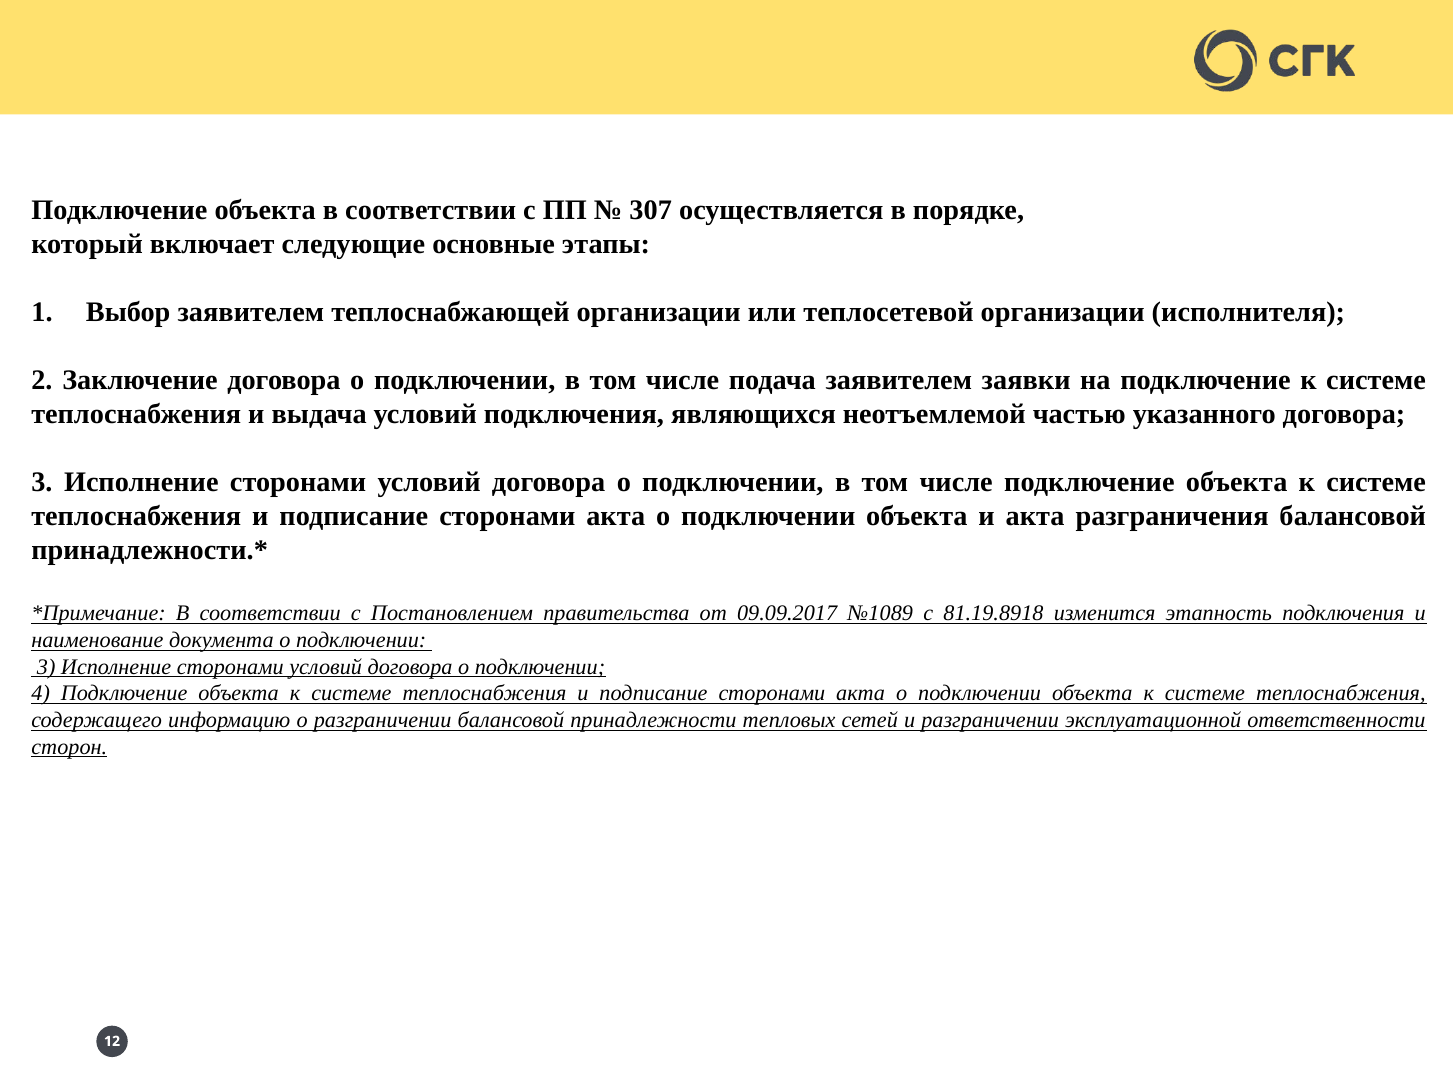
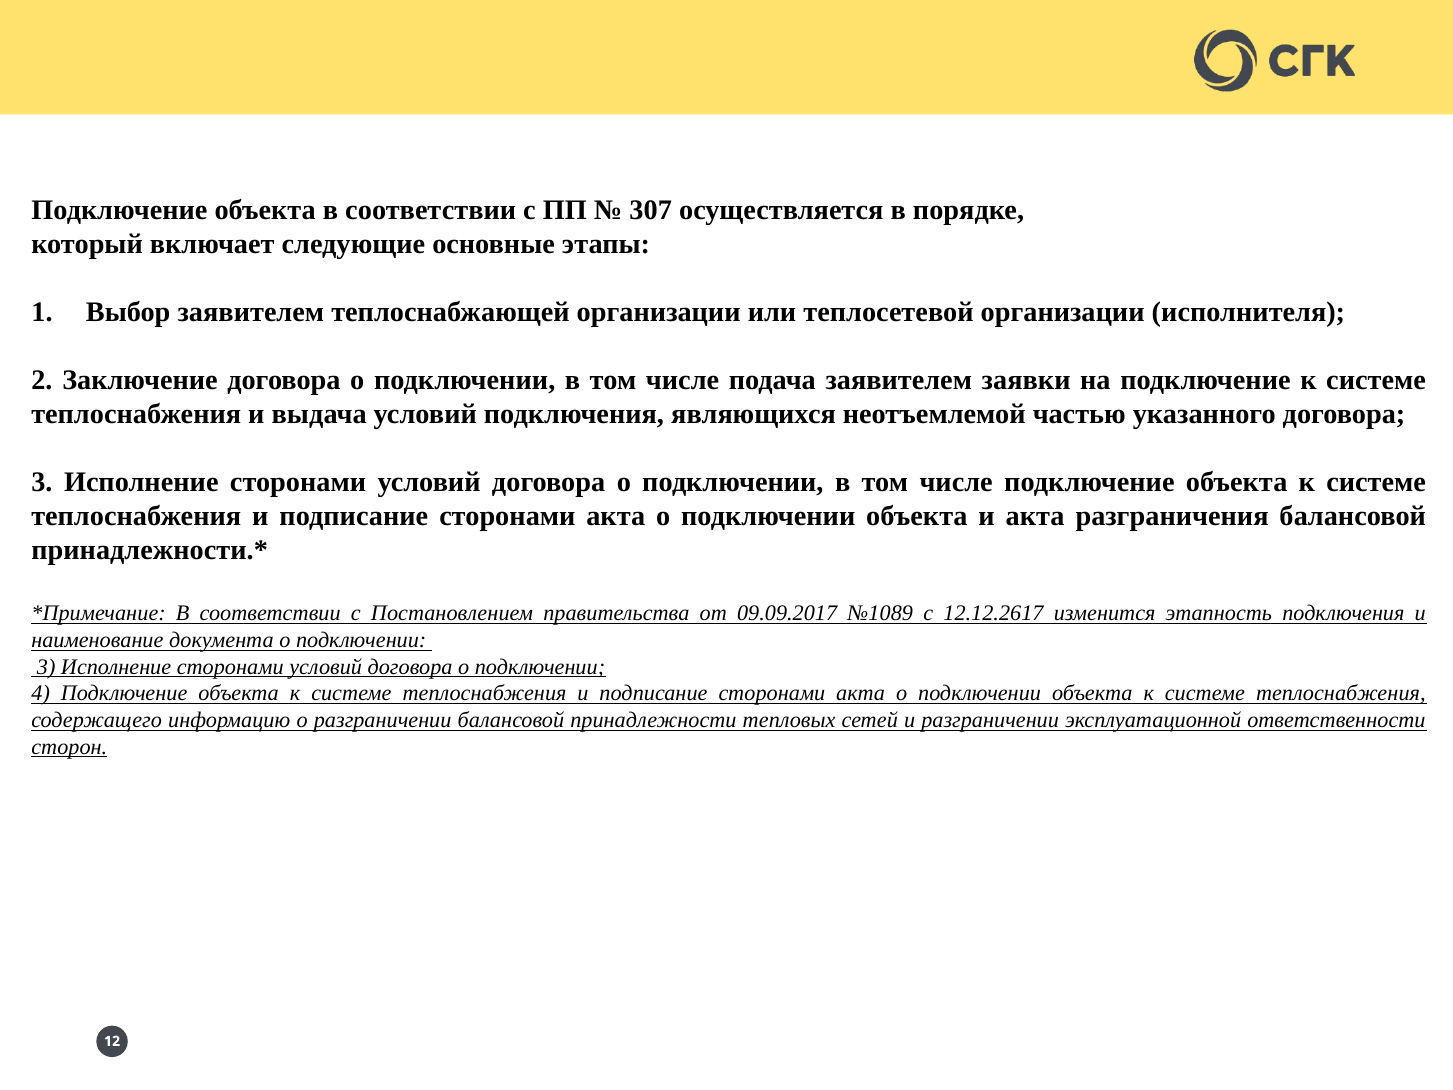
81.19.8918: 81.19.8918 -> 12.12.2617 (993, 613)
